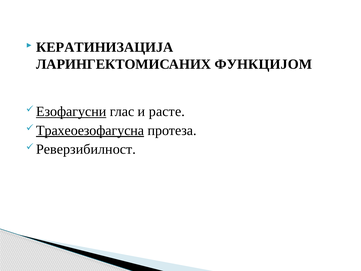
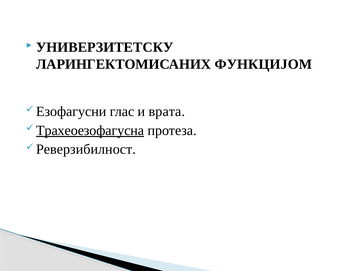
КЕРАТИНИЗАЦИЈА: КЕРАТИНИЗАЦИЈА -> УНИВЕРЗИТЕТСКУ (105, 47)
Езофагусни underline: present -> none (71, 111)
расте: расте -> врата (167, 111)
